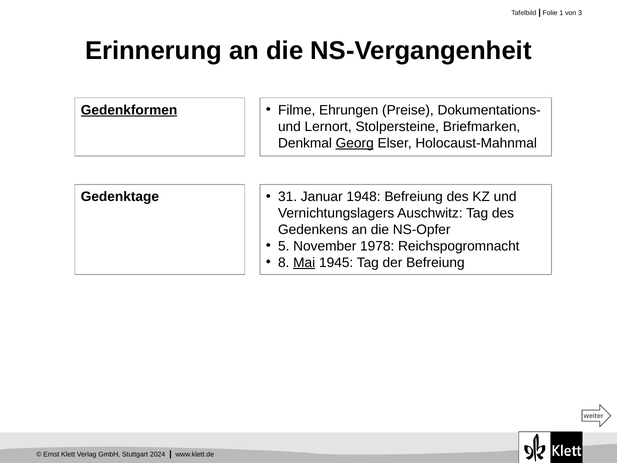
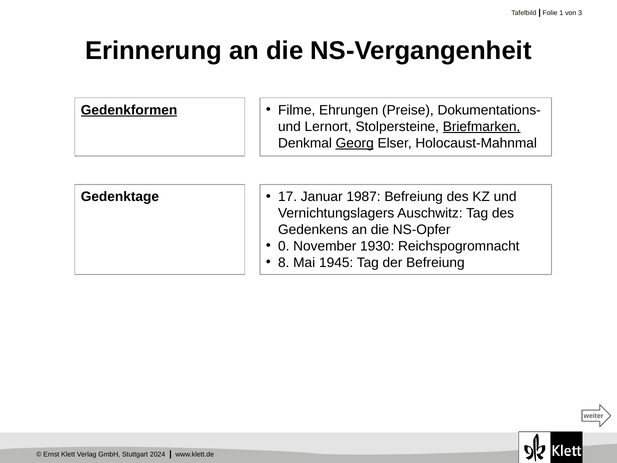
Briefmarken underline: none -> present (482, 127)
31: 31 -> 17 (288, 197)
1948: 1948 -> 1987 (364, 197)
5: 5 -> 0 (284, 246)
1978: 1978 -> 1930 (377, 246)
Mai underline: present -> none (304, 263)
